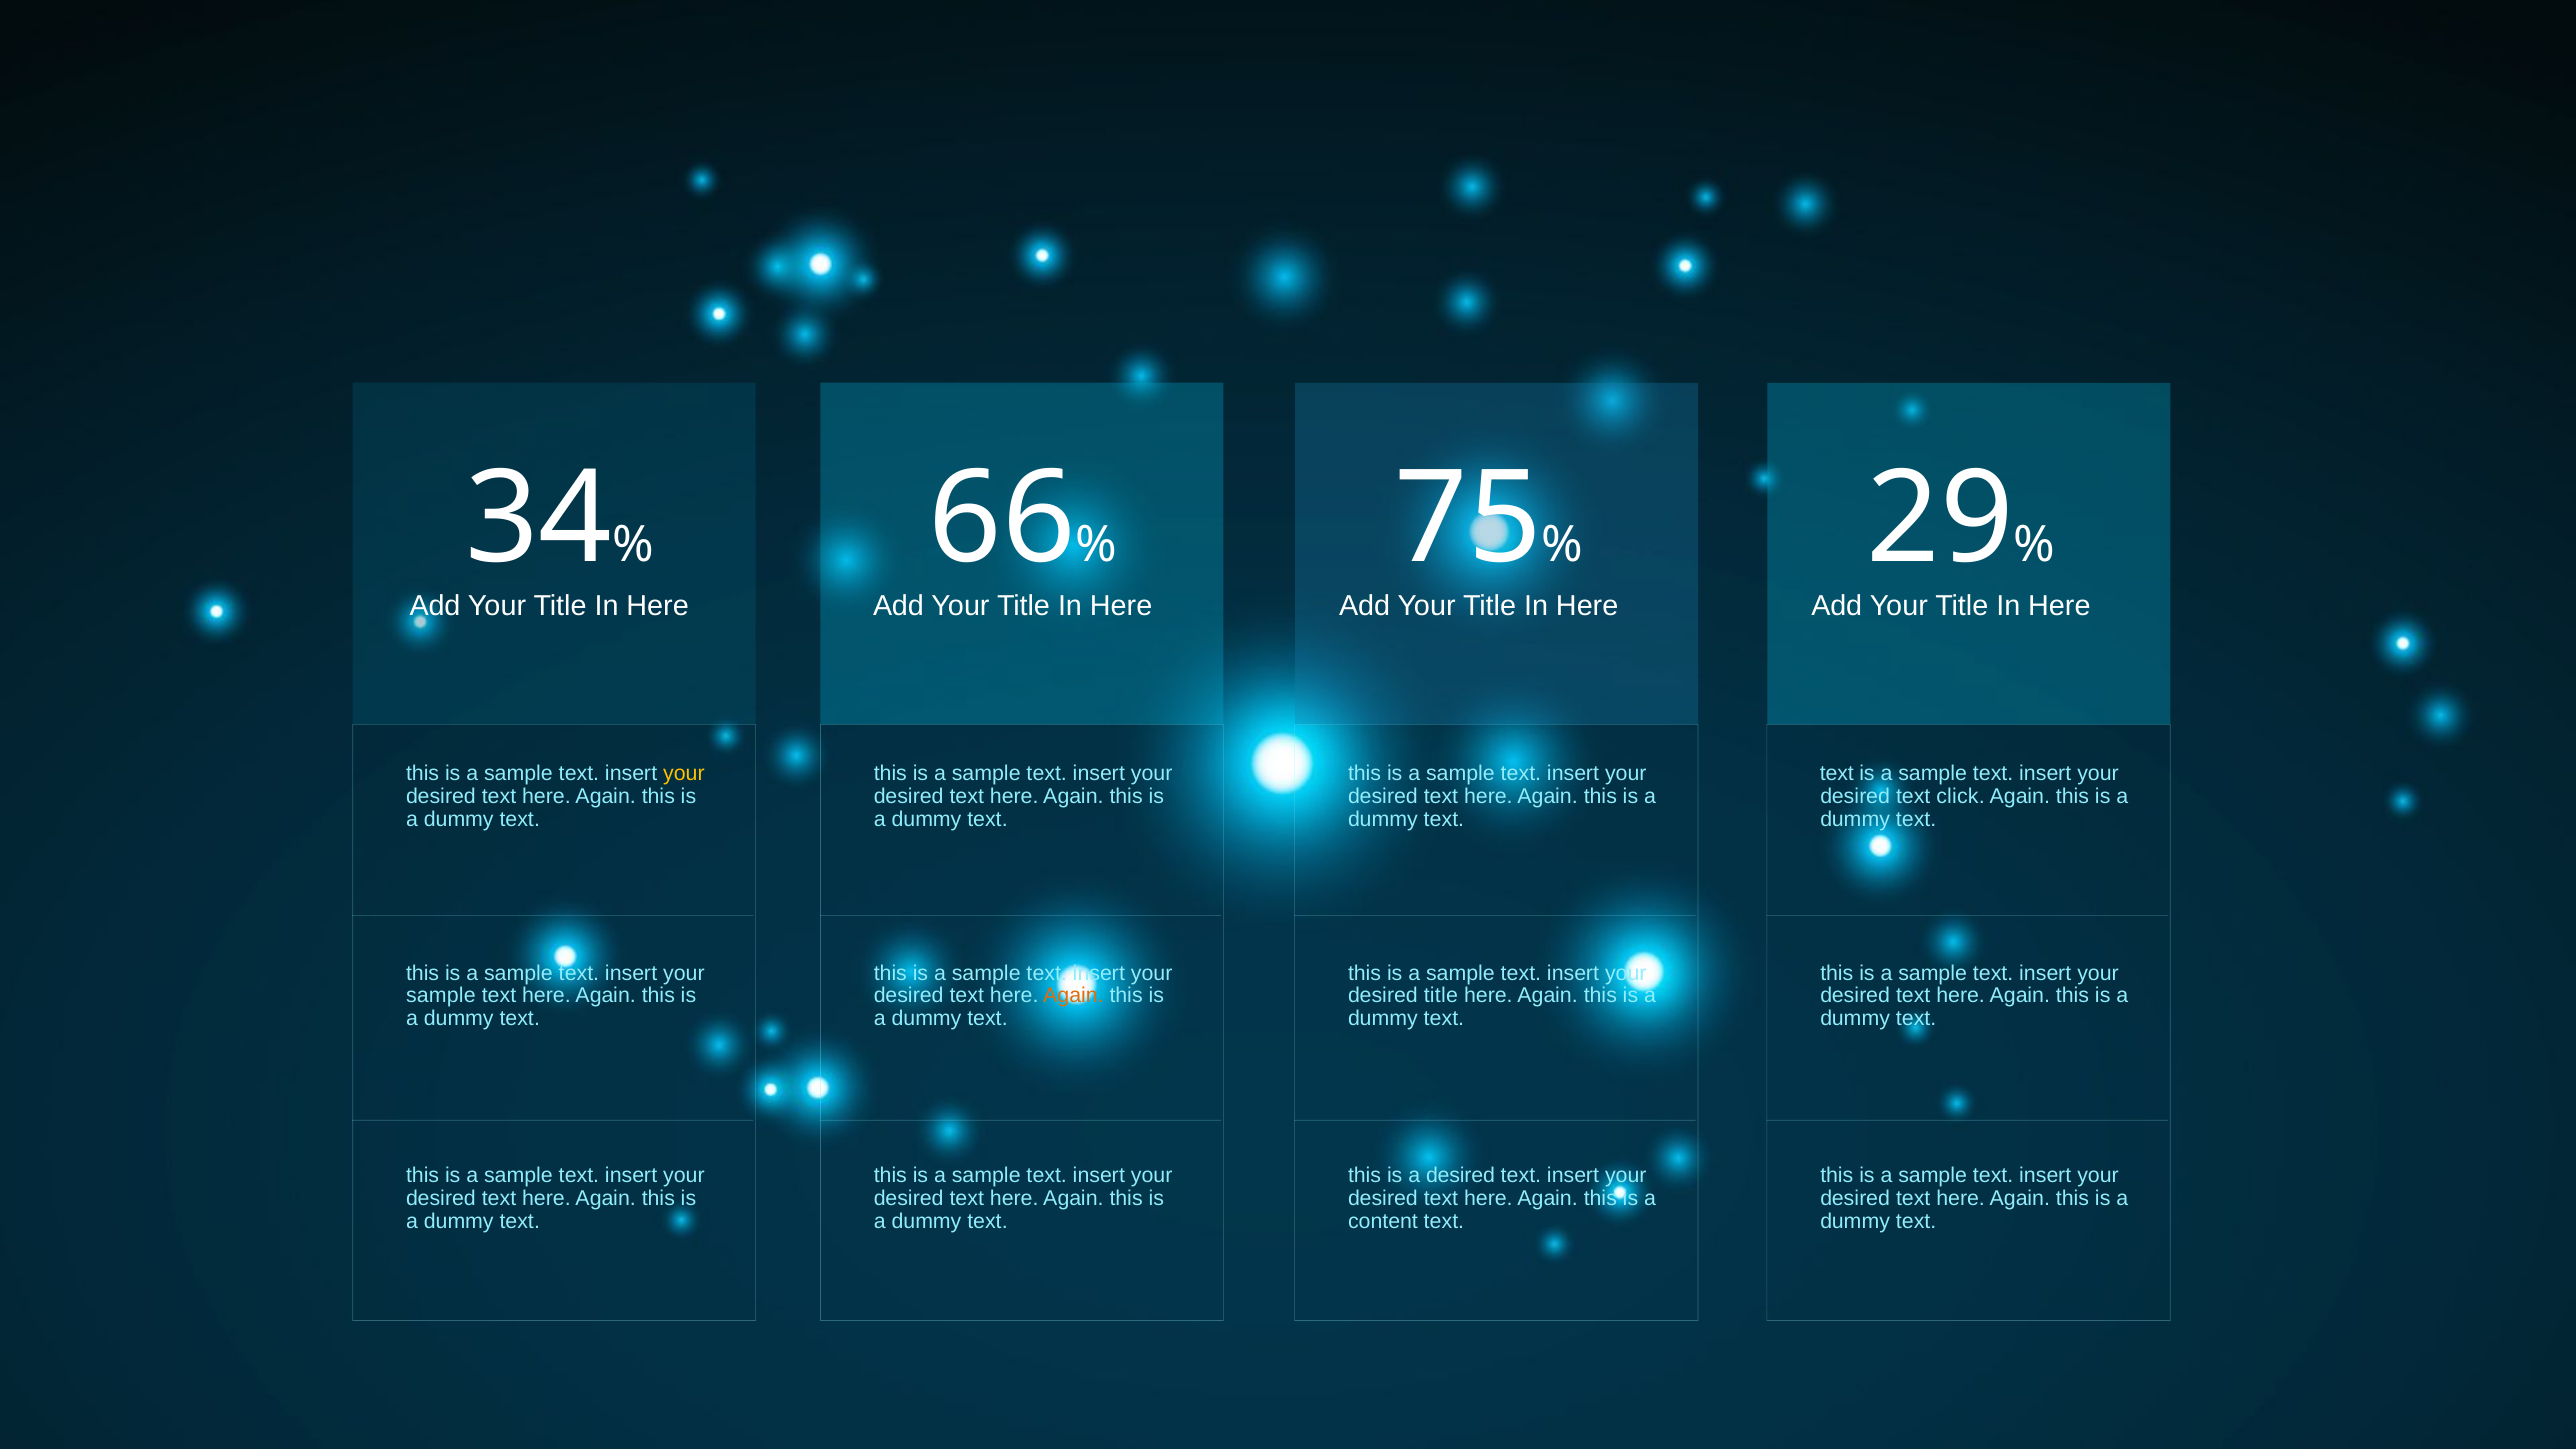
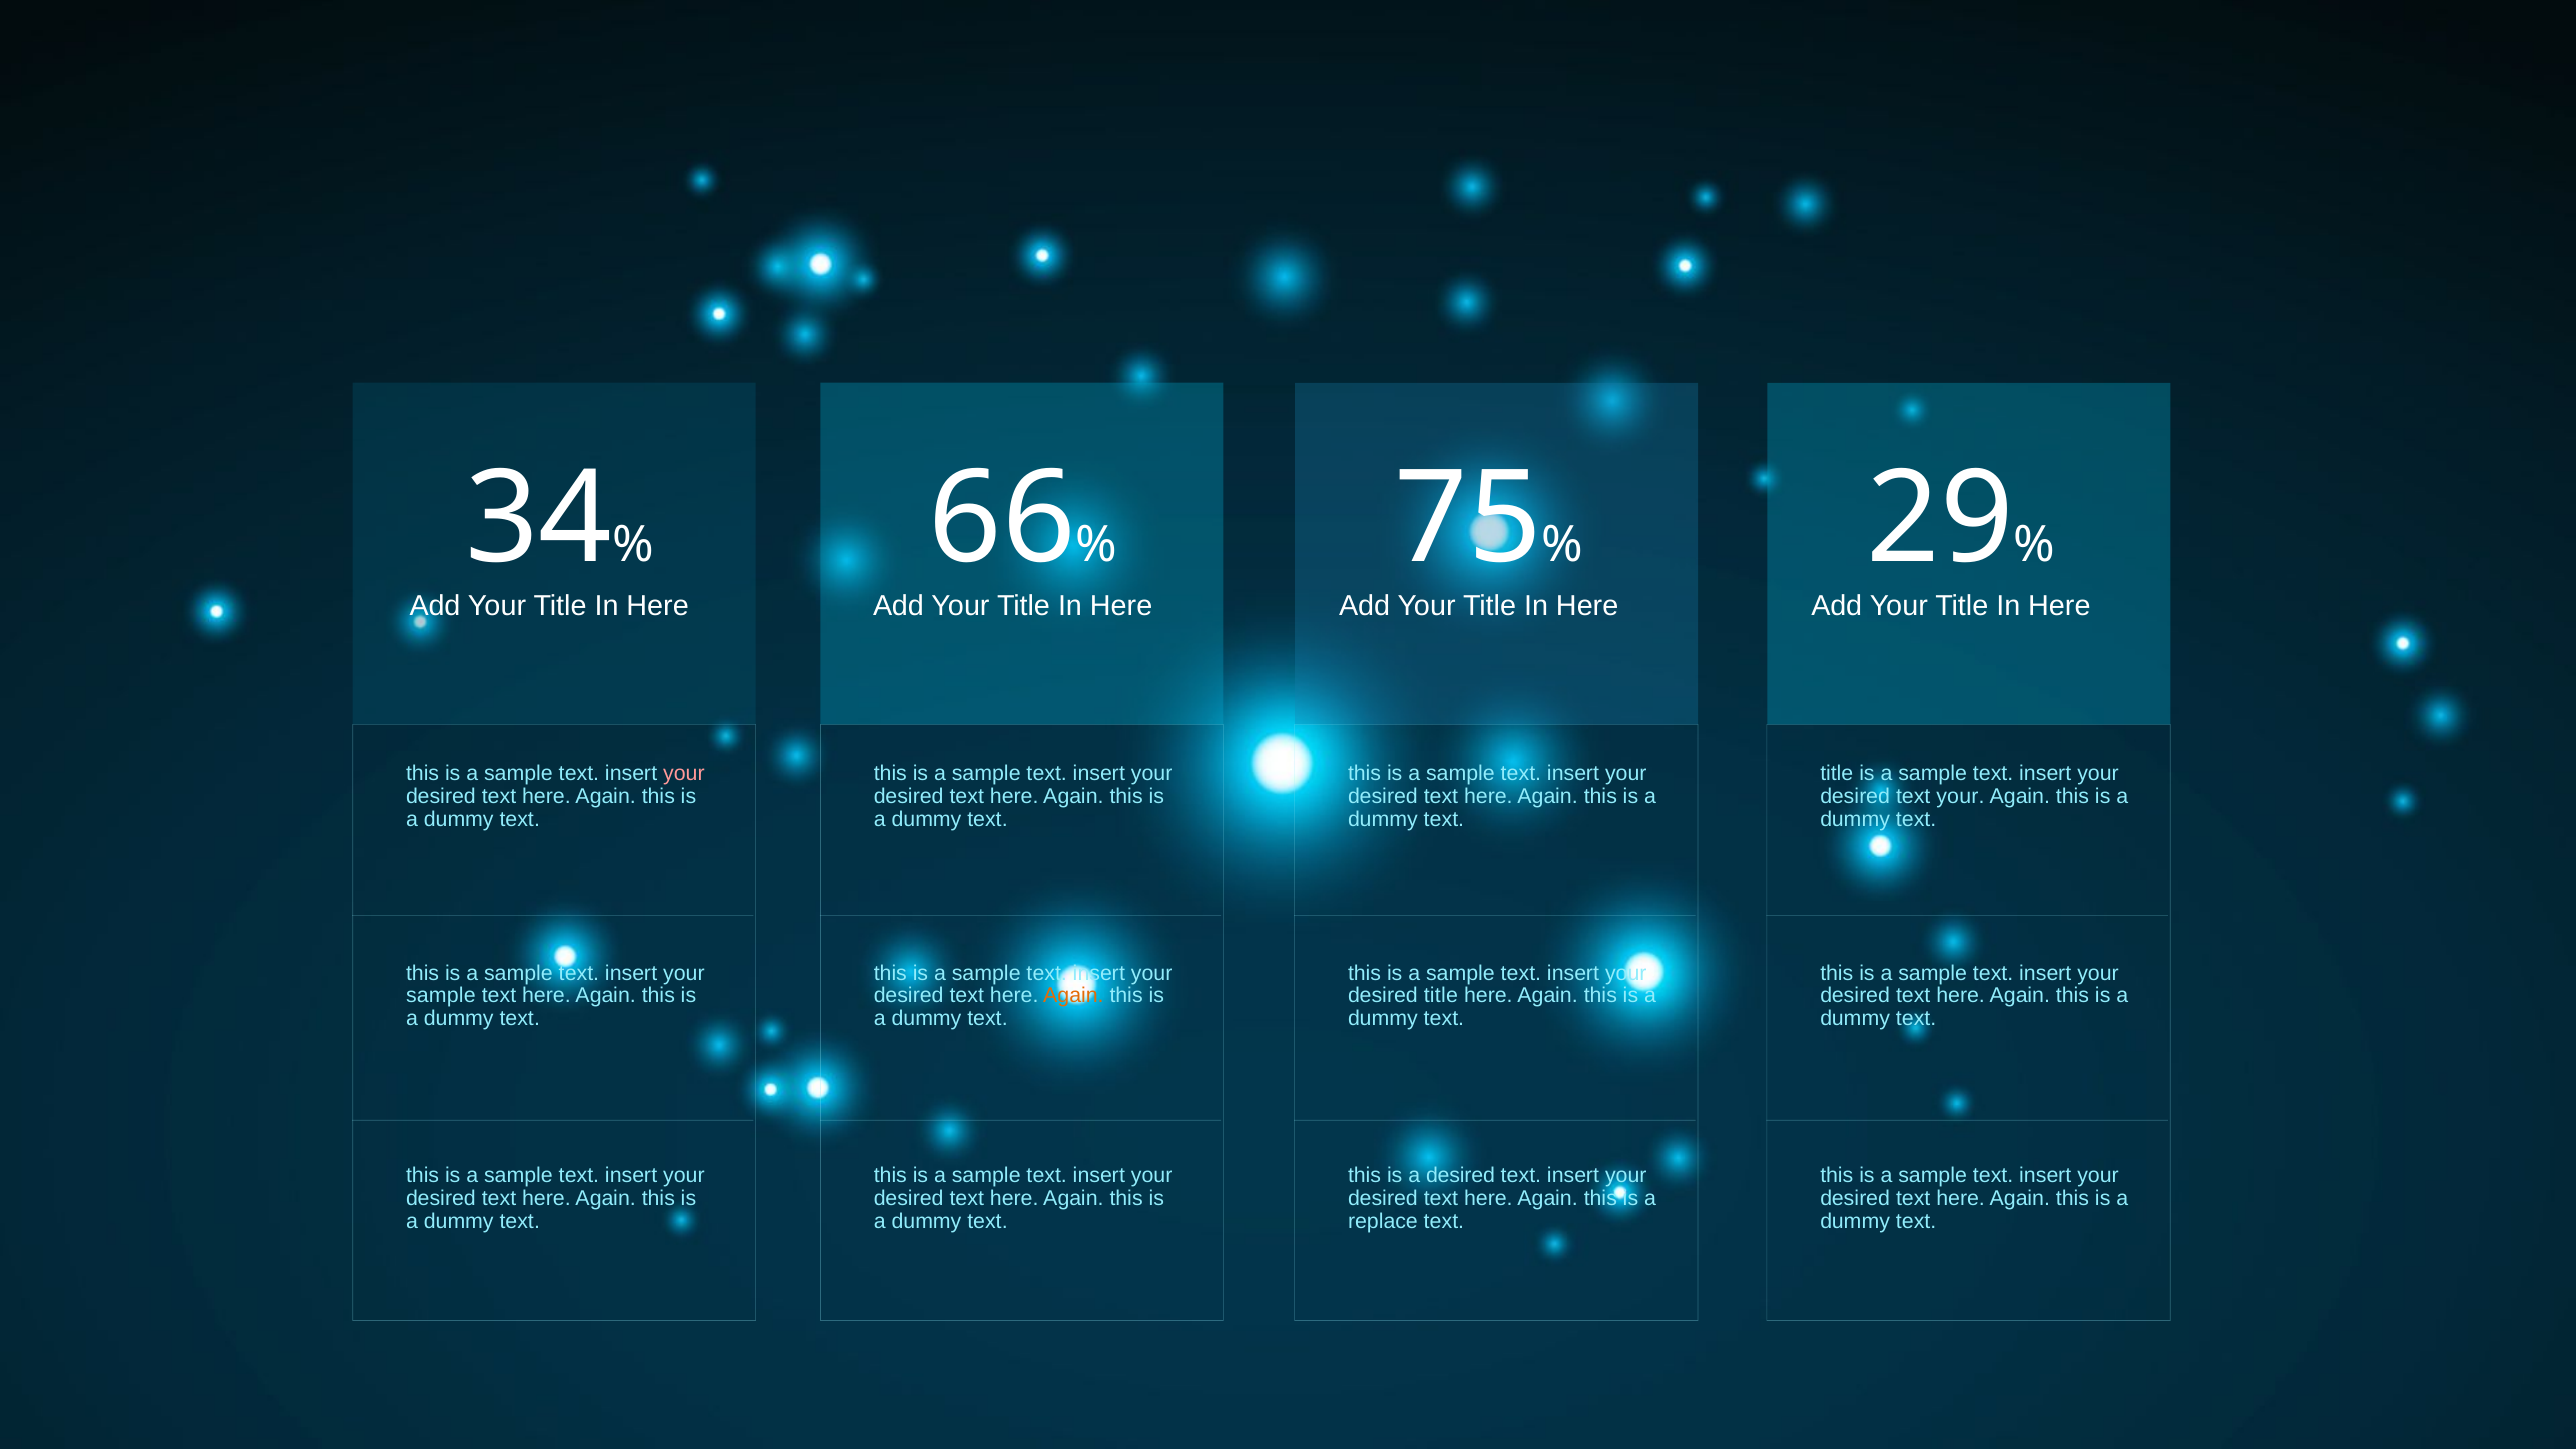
your colour: yellow -> pink (684, 774)
text: text -> title (1837, 774)
text click: click -> your (1960, 797)
content: content -> replace (1383, 1221)
